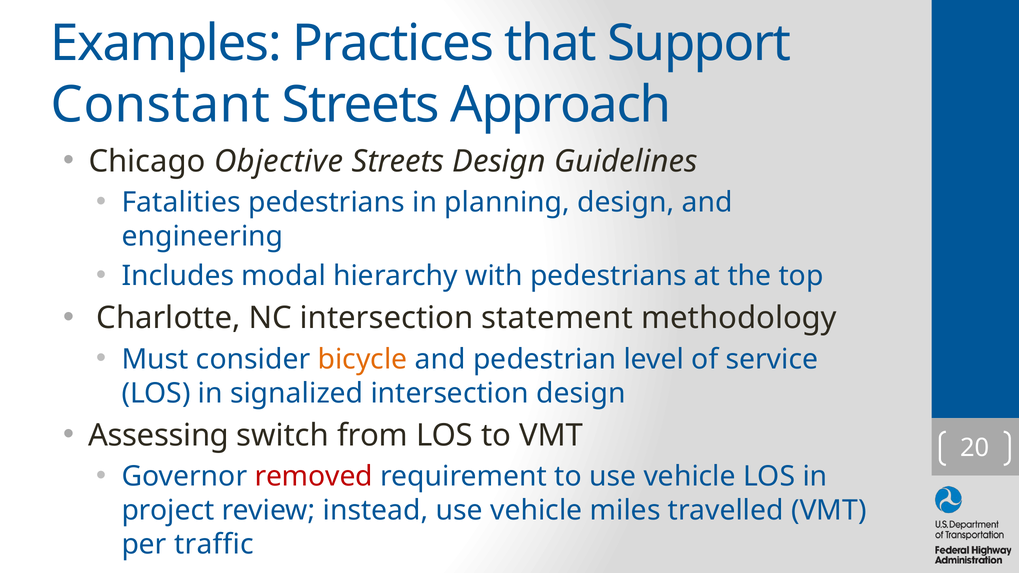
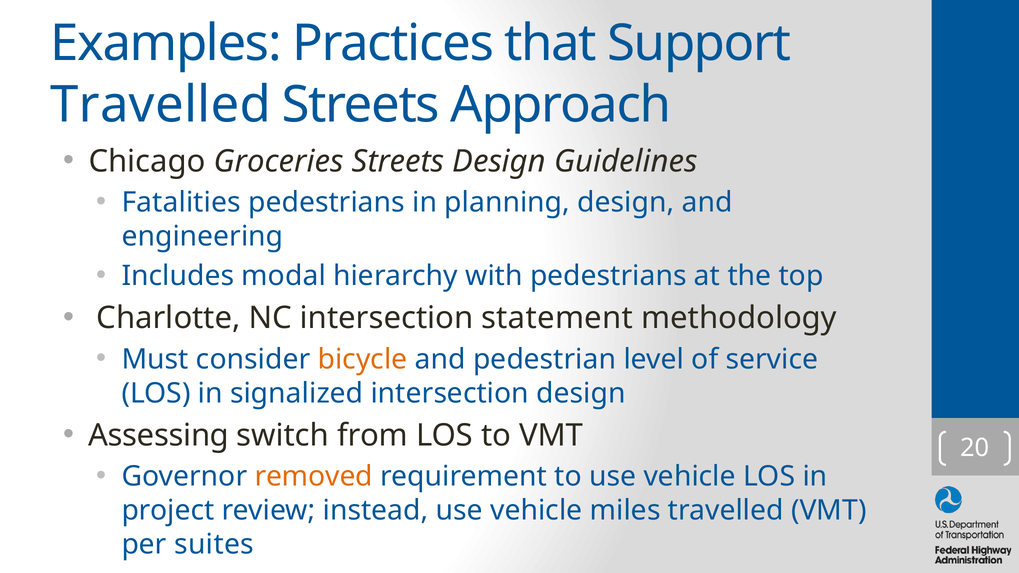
Constant: Constant -> Travelled (161, 105)
Objective: Objective -> Groceries (279, 161)
removed colour: red -> orange (314, 477)
traffic: traffic -> suites (214, 545)
